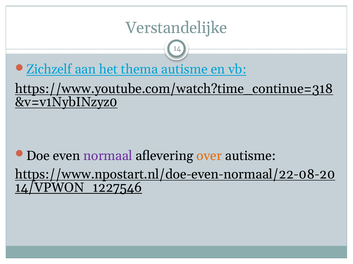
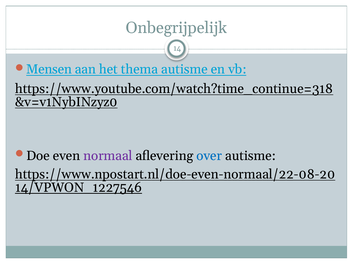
Verstandelijke: Verstandelijke -> Onbegrijpelijk (176, 28)
Zichzelf: Zichzelf -> Mensen (49, 70)
over colour: orange -> blue (209, 156)
